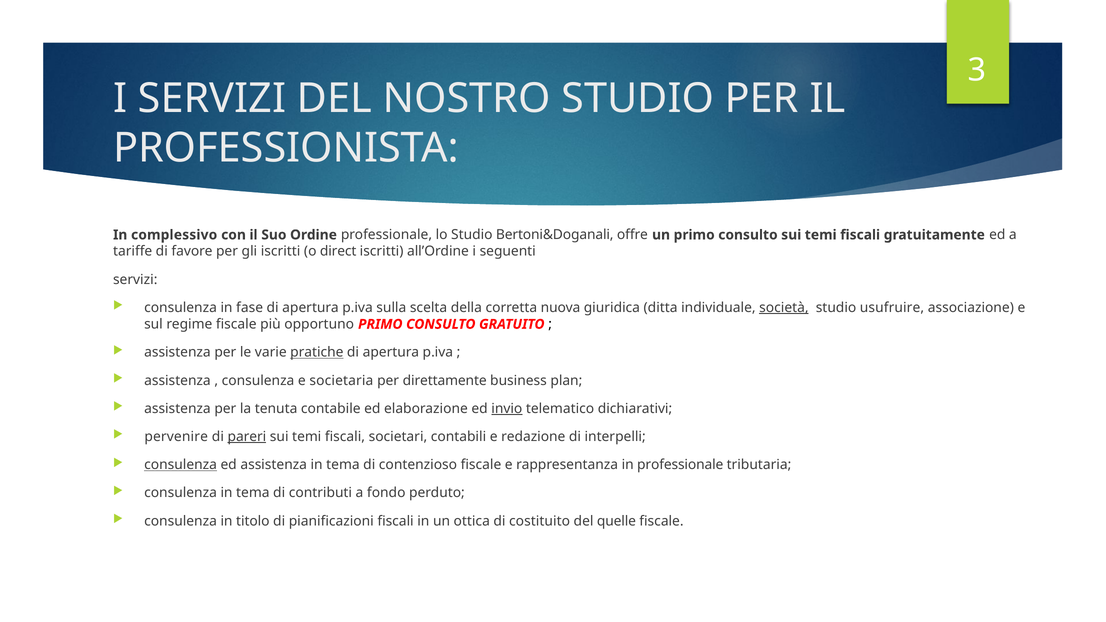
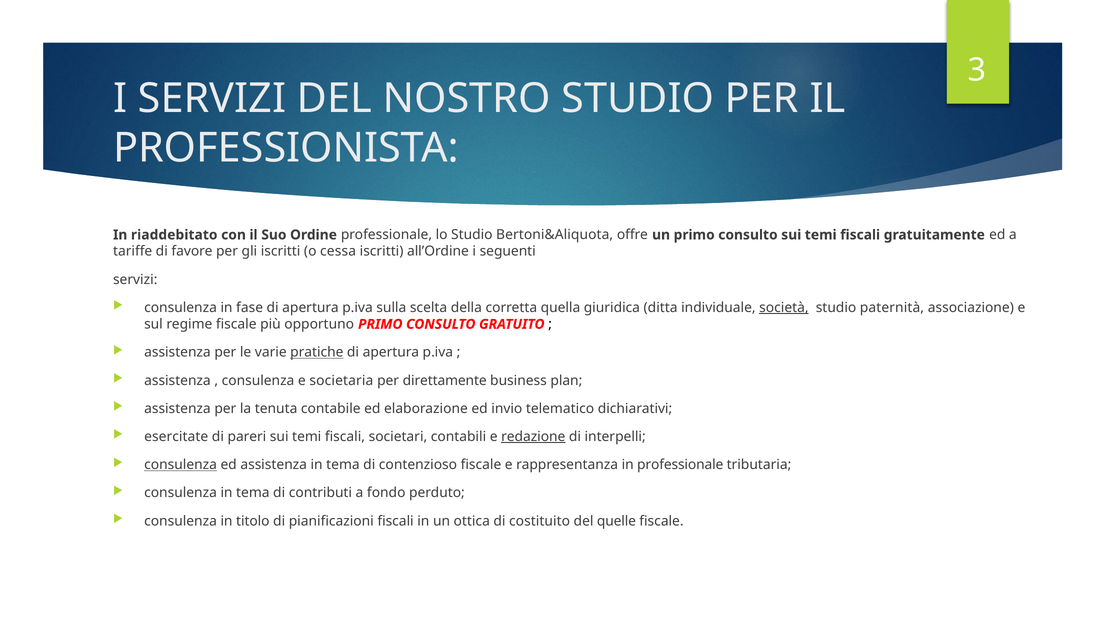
complessivo: complessivo -> riaddebitato (174, 235)
Bertoni&Doganali: Bertoni&Doganali -> Bertoni&Aliquota (555, 235)
direct: direct -> cessa (338, 251)
nuova: nuova -> quella (560, 308)
usufruire: usufruire -> paternità (892, 308)
invio underline: present -> none (507, 409)
pervenire: pervenire -> esercitate (176, 437)
pareri underline: present -> none (247, 437)
redazione underline: none -> present (533, 437)
